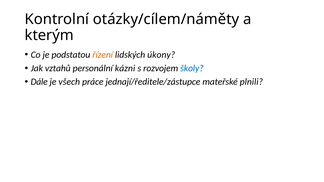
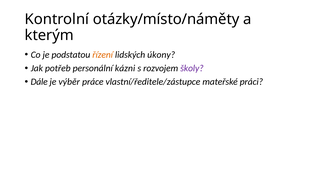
otázky/cílem/náměty: otázky/cílem/náměty -> otázky/místo/náměty (166, 19)
vztahů: vztahů -> potřeb (58, 68)
školy colour: blue -> purple (192, 68)
všech: všech -> výběr (69, 82)
jednají/ředitele/zástupce: jednají/ředitele/zástupce -> vlastní/ředitele/zástupce (153, 82)
plnili: plnili -> práci (251, 82)
